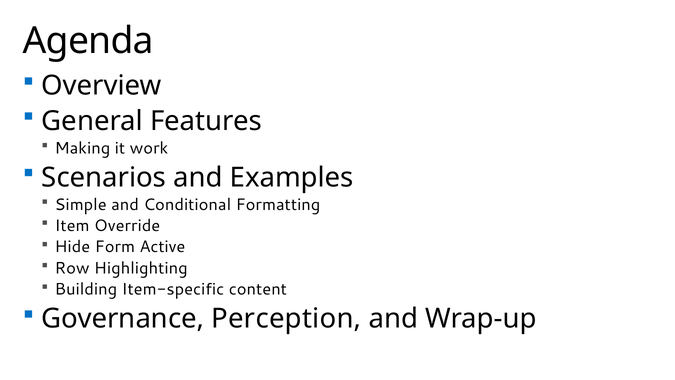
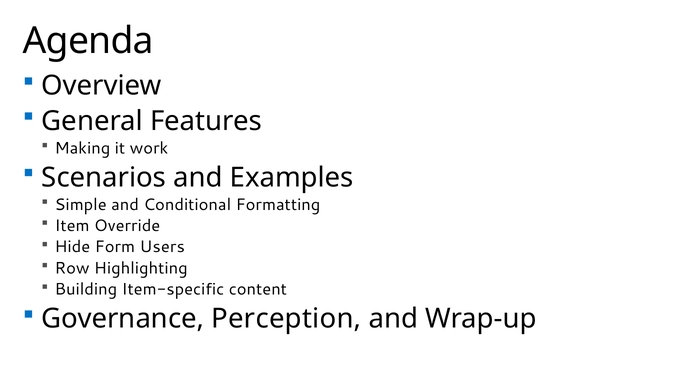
Active: Active -> Users (162, 247)
